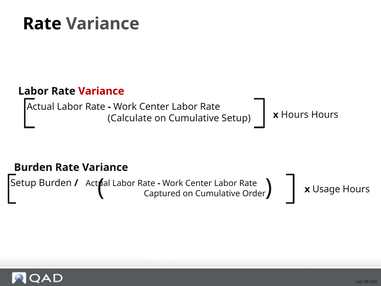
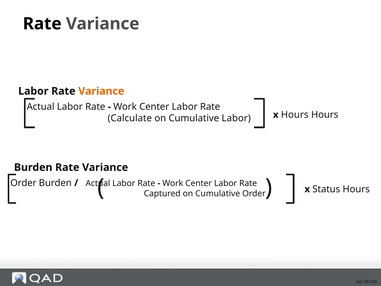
Variance colour: red -> orange (101, 91)
Cumulative Setup: Setup -> Labor (236, 118)
Setup: Setup -> Order (23, 183)
Usage: Usage -> Status (326, 189)
